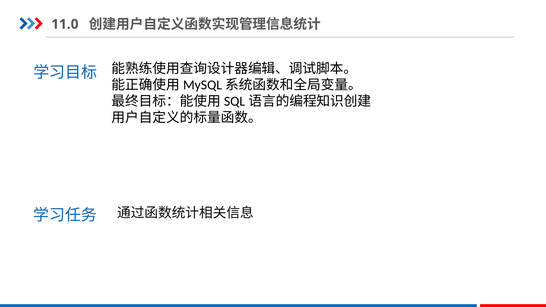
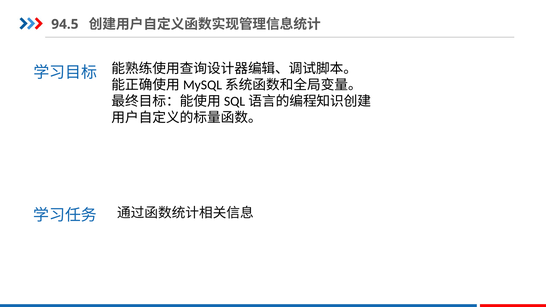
11.0: 11.0 -> 94.5 (65, 24)
